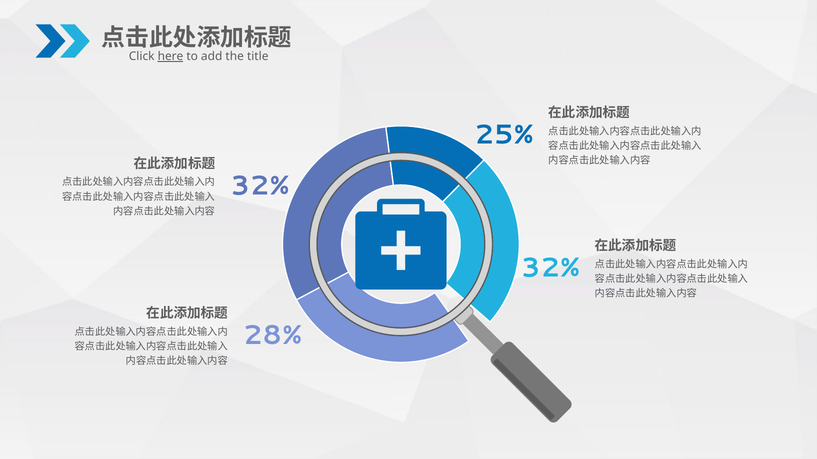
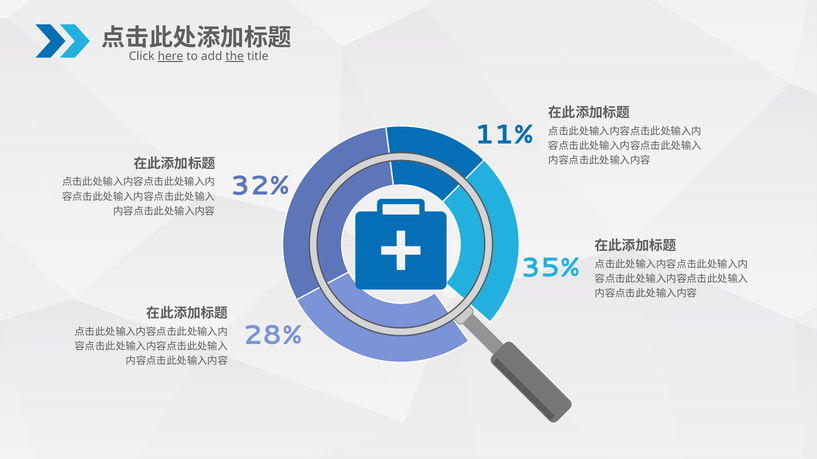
the underline: none -> present (235, 56)
25%: 25% -> 11% (504, 135)
32%: 32% -> 35% (550, 268)
